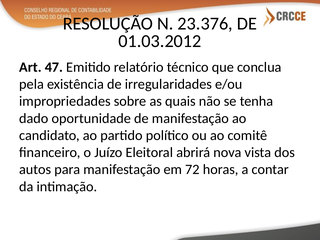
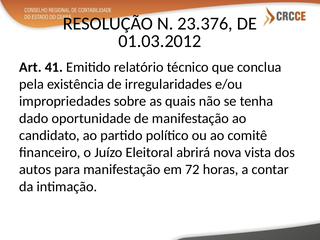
47: 47 -> 41 (54, 67)
